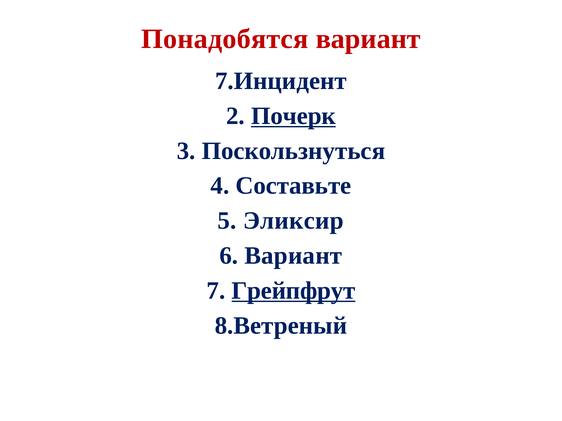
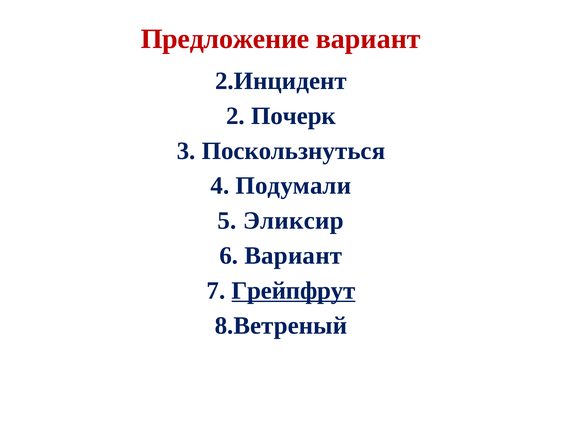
Понадобятся: Понадобятся -> Предложение (225, 39)
7.Инцидент: 7.Инцидент -> 2.Инцидент (281, 81)
Почерк underline: present -> none (293, 116)
Составьте: Составьте -> Подумали (293, 186)
